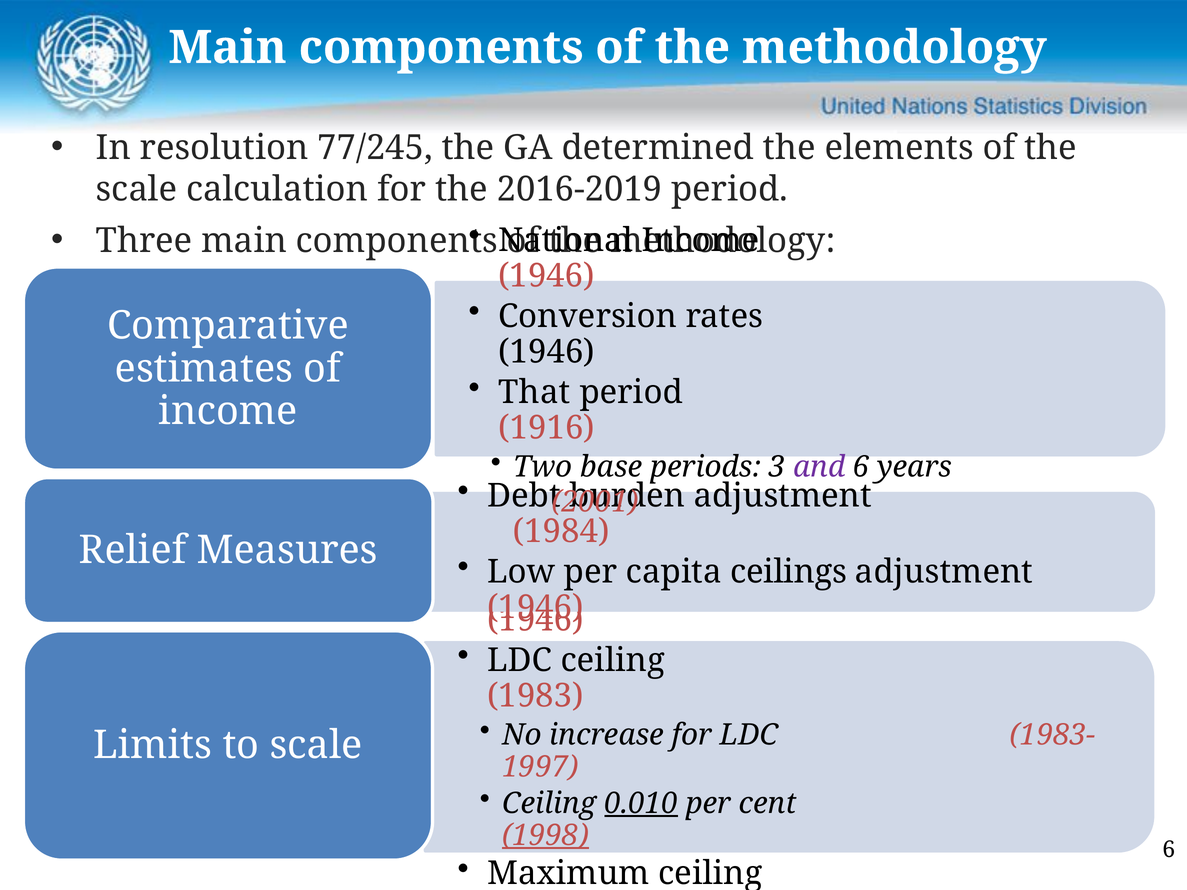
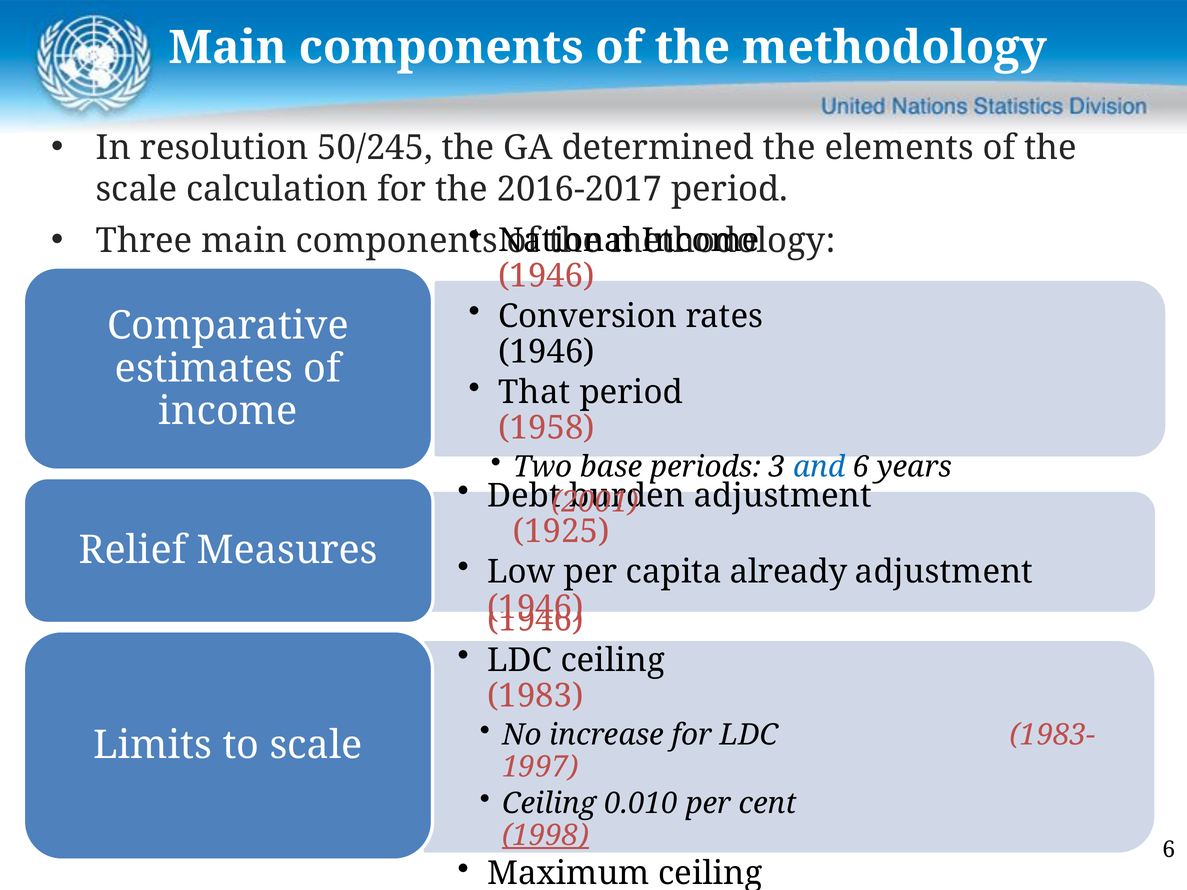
77/245: 77/245 -> 50/245 (375, 148)
2016-2019: 2016-2019 -> 2016-2017 (580, 189)
1916: 1916 -> 1958 (547, 428)
and colour: purple -> blue (819, 467)
1984: 1984 -> 1925 (561, 531)
ceilings: ceilings -> already (789, 572)
0.010 underline: present -> none (641, 803)
